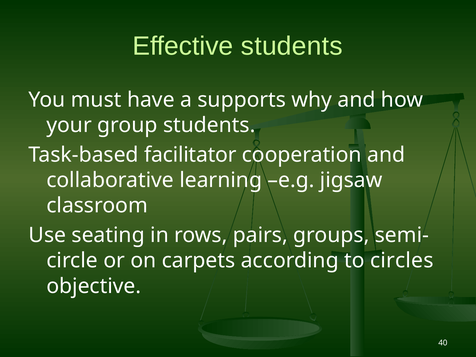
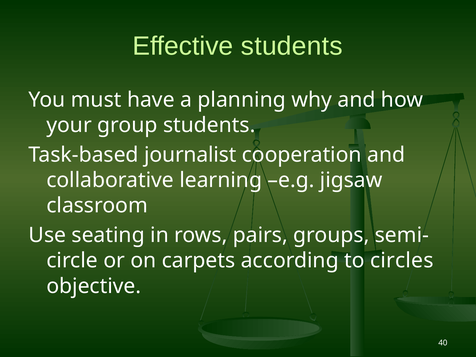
supports: supports -> planning (242, 100)
facilitator: facilitator -> journalist (190, 155)
